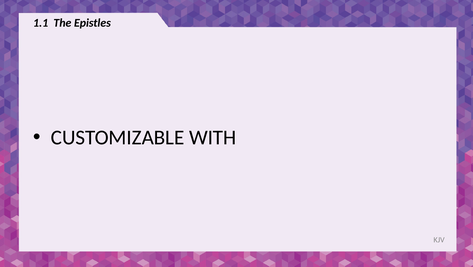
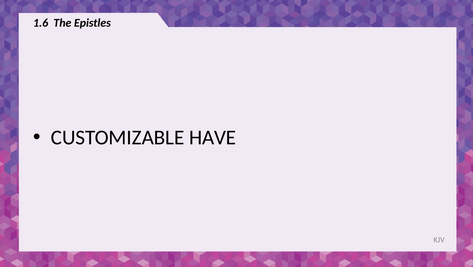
1.1: 1.1 -> 1.6 (41, 23)
WITH: WITH -> HAVE (213, 138)
